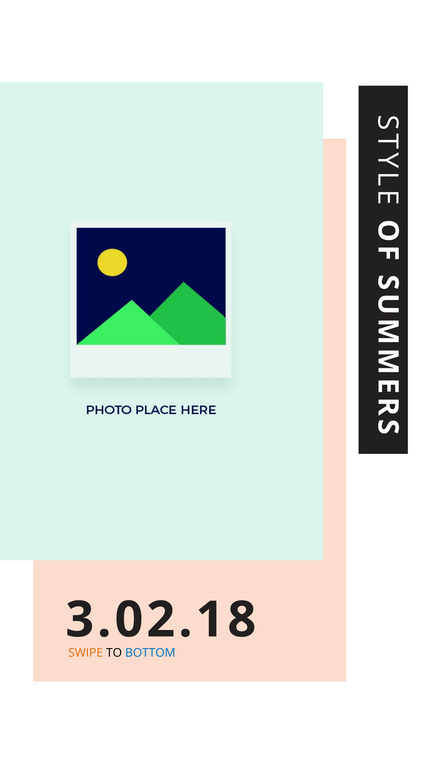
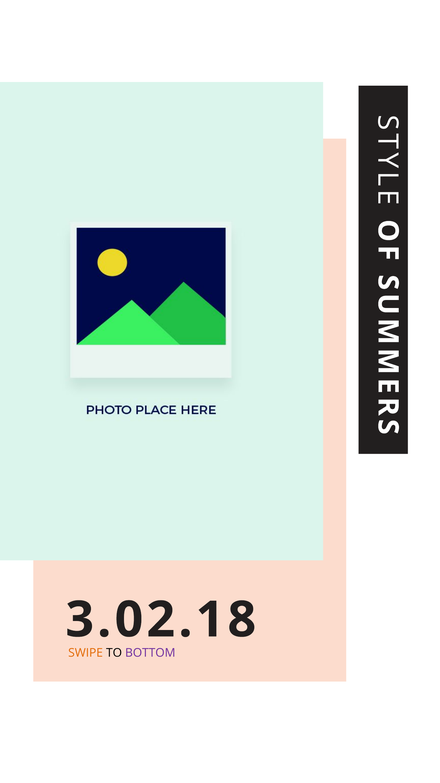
BOTTOM colour: blue -> purple (150, 652)
